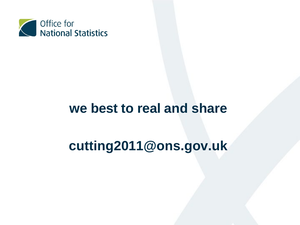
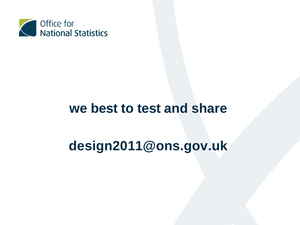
real: real -> test (149, 109)
cutting2011@ons.gov.uk: cutting2011@ons.gov.uk -> design2011@ons.gov.uk (148, 146)
